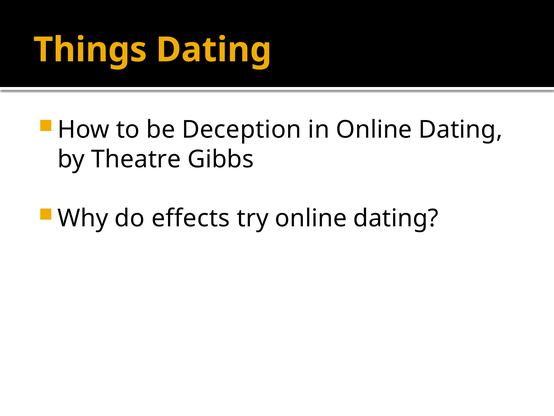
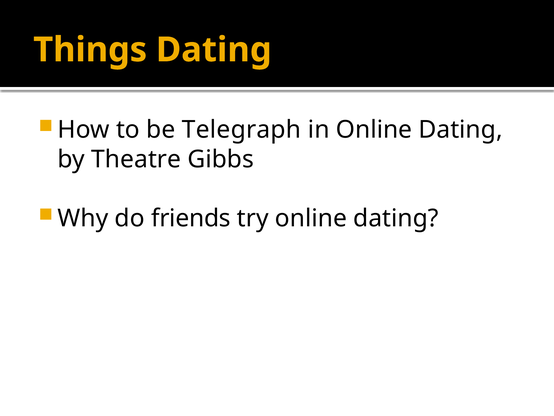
Deception: Deception -> Telegraph (242, 130)
effects: effects -> friends (191, 218)
